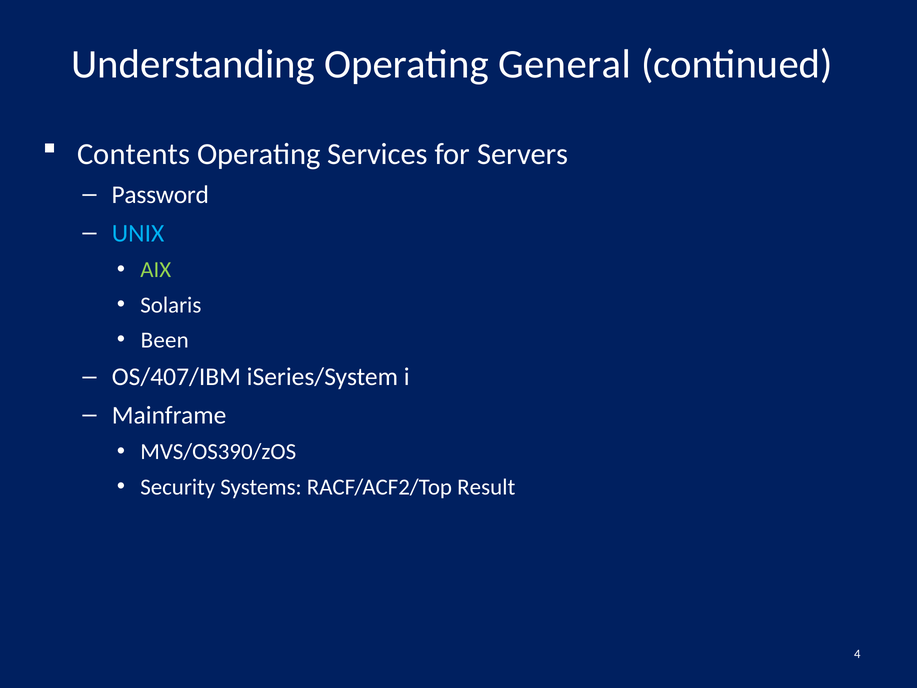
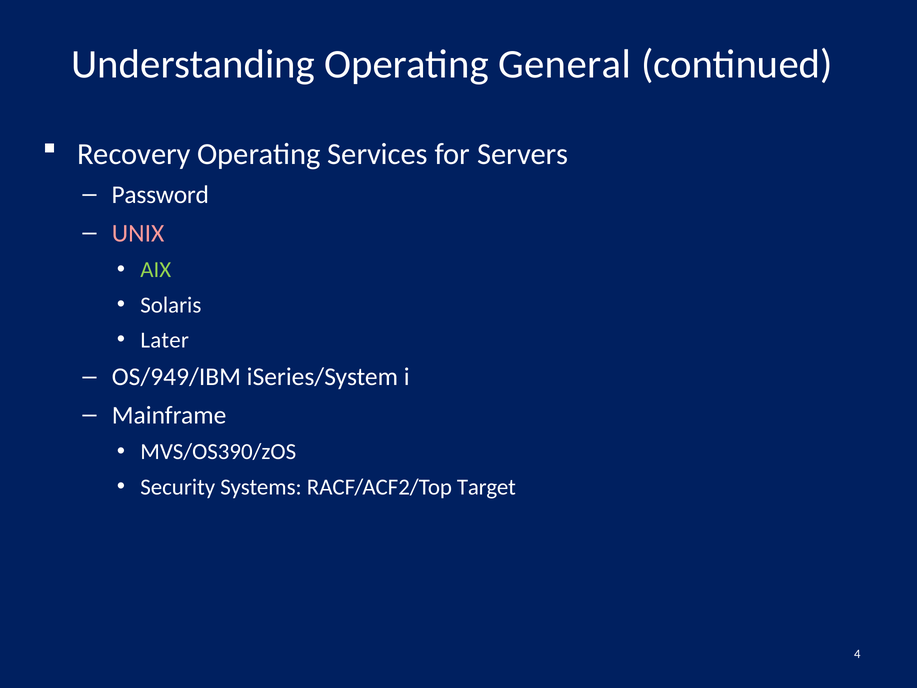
Contents: Contents -> Recovery (134, 154)
UNIX colour: light blue -> pink (138, 233)
Been: Been -> Later (165, 340)
OS/407/IBM: OS/407/IBM -> OS/949/IBM (176, 377)
Result: Result -> Target (486, 487)
